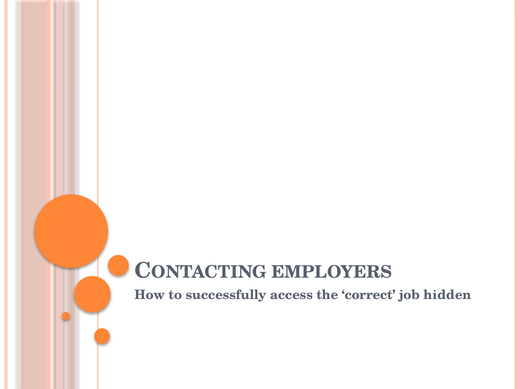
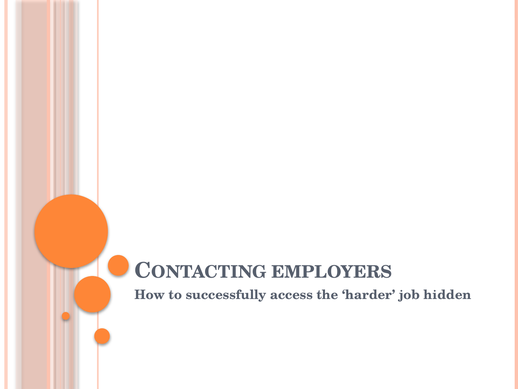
correct: correct -> harder (369, 295)
